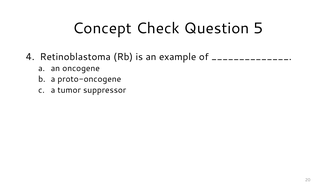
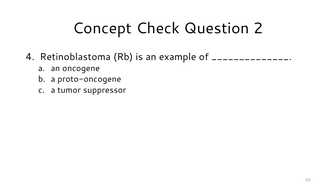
5: 5 -> 2 (258, 28)
